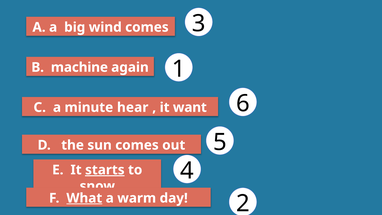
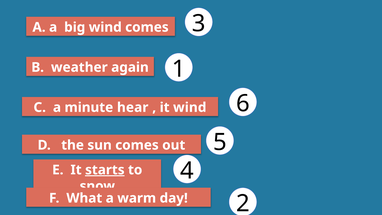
machine: machine -> weather (79, 67)
it want: want -> wind (190, 107)
What underline: present -> none (84, 198)
